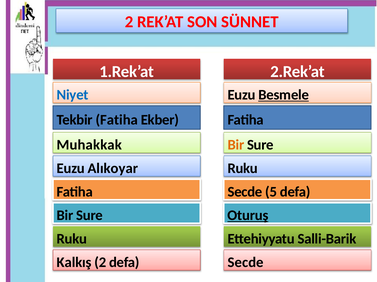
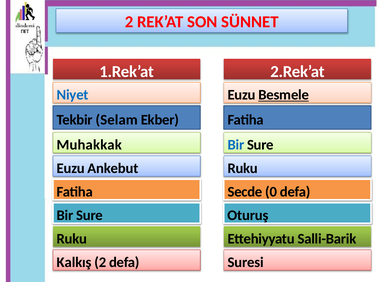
Tekbir Fatiha: Fatiha -> Selam (117, 120)
Bir colour: orange -> blue (236, 145)
Alıkoyar: Alıkoyar -> Ankebut (113, 169)
5: 5 -> 0 (271, 192)
Oturuş underline: present -> none (248, 216)
Secde: Secde -> Suresi (246, 263)
